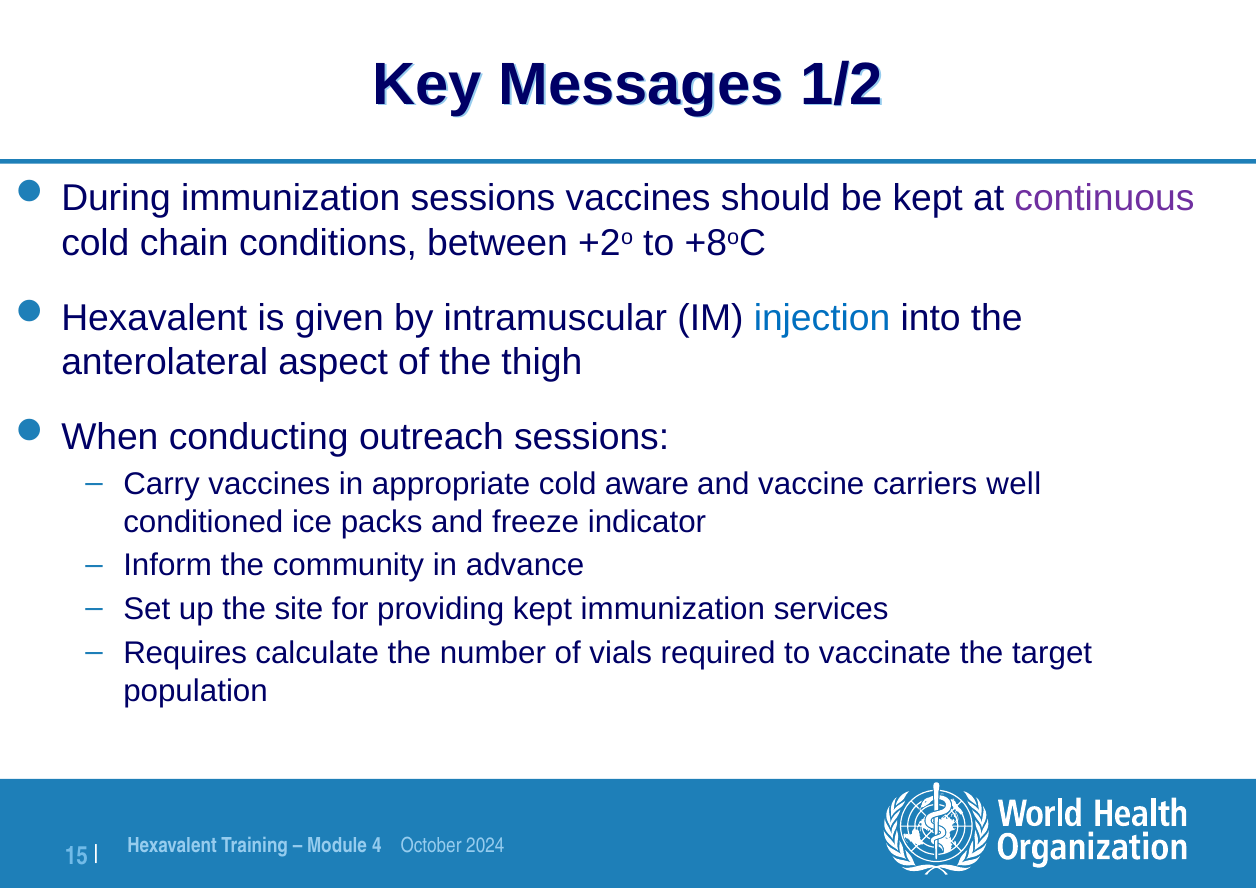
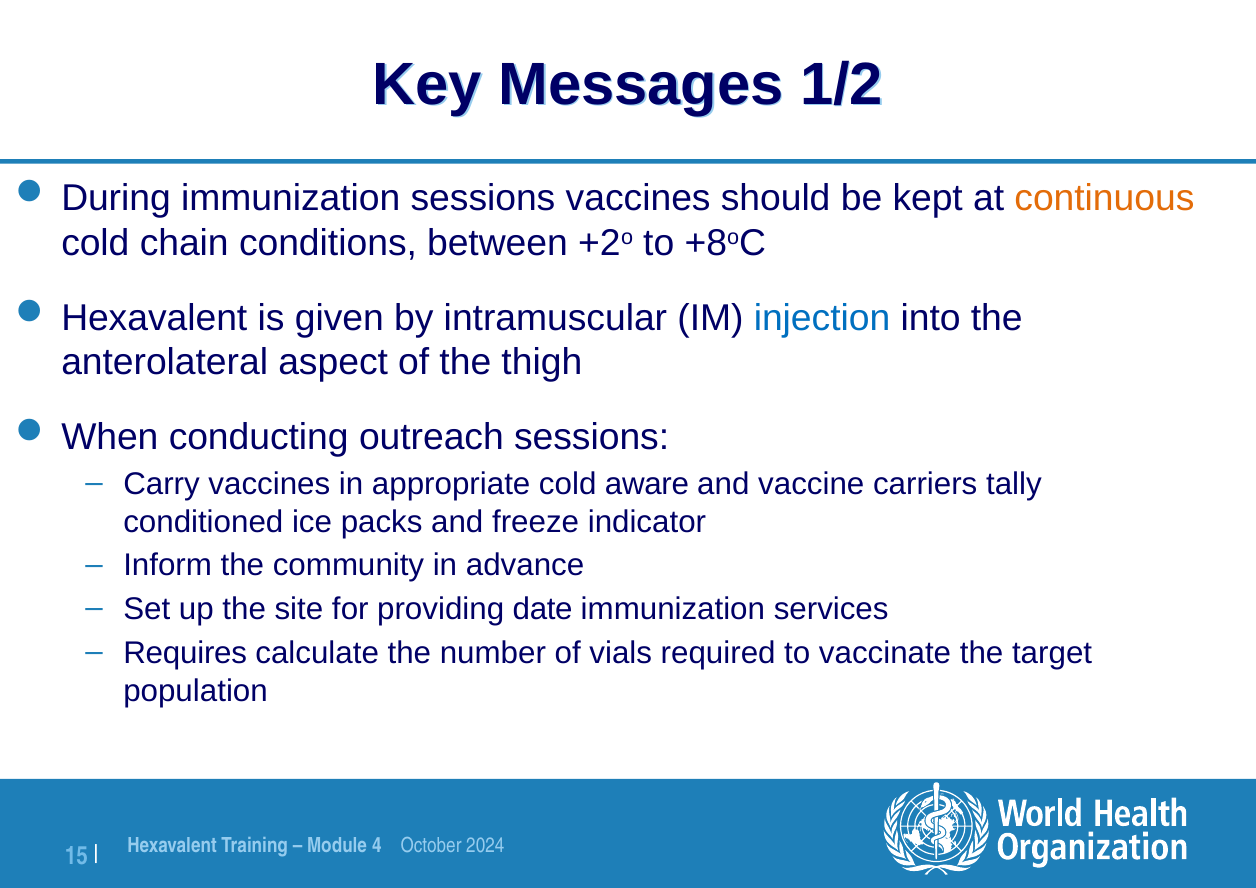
continuous colour: purple -> orange (1104, 199)
well: well -> tally (1014, 484)
providing kept: kept -> date (543, 610)
